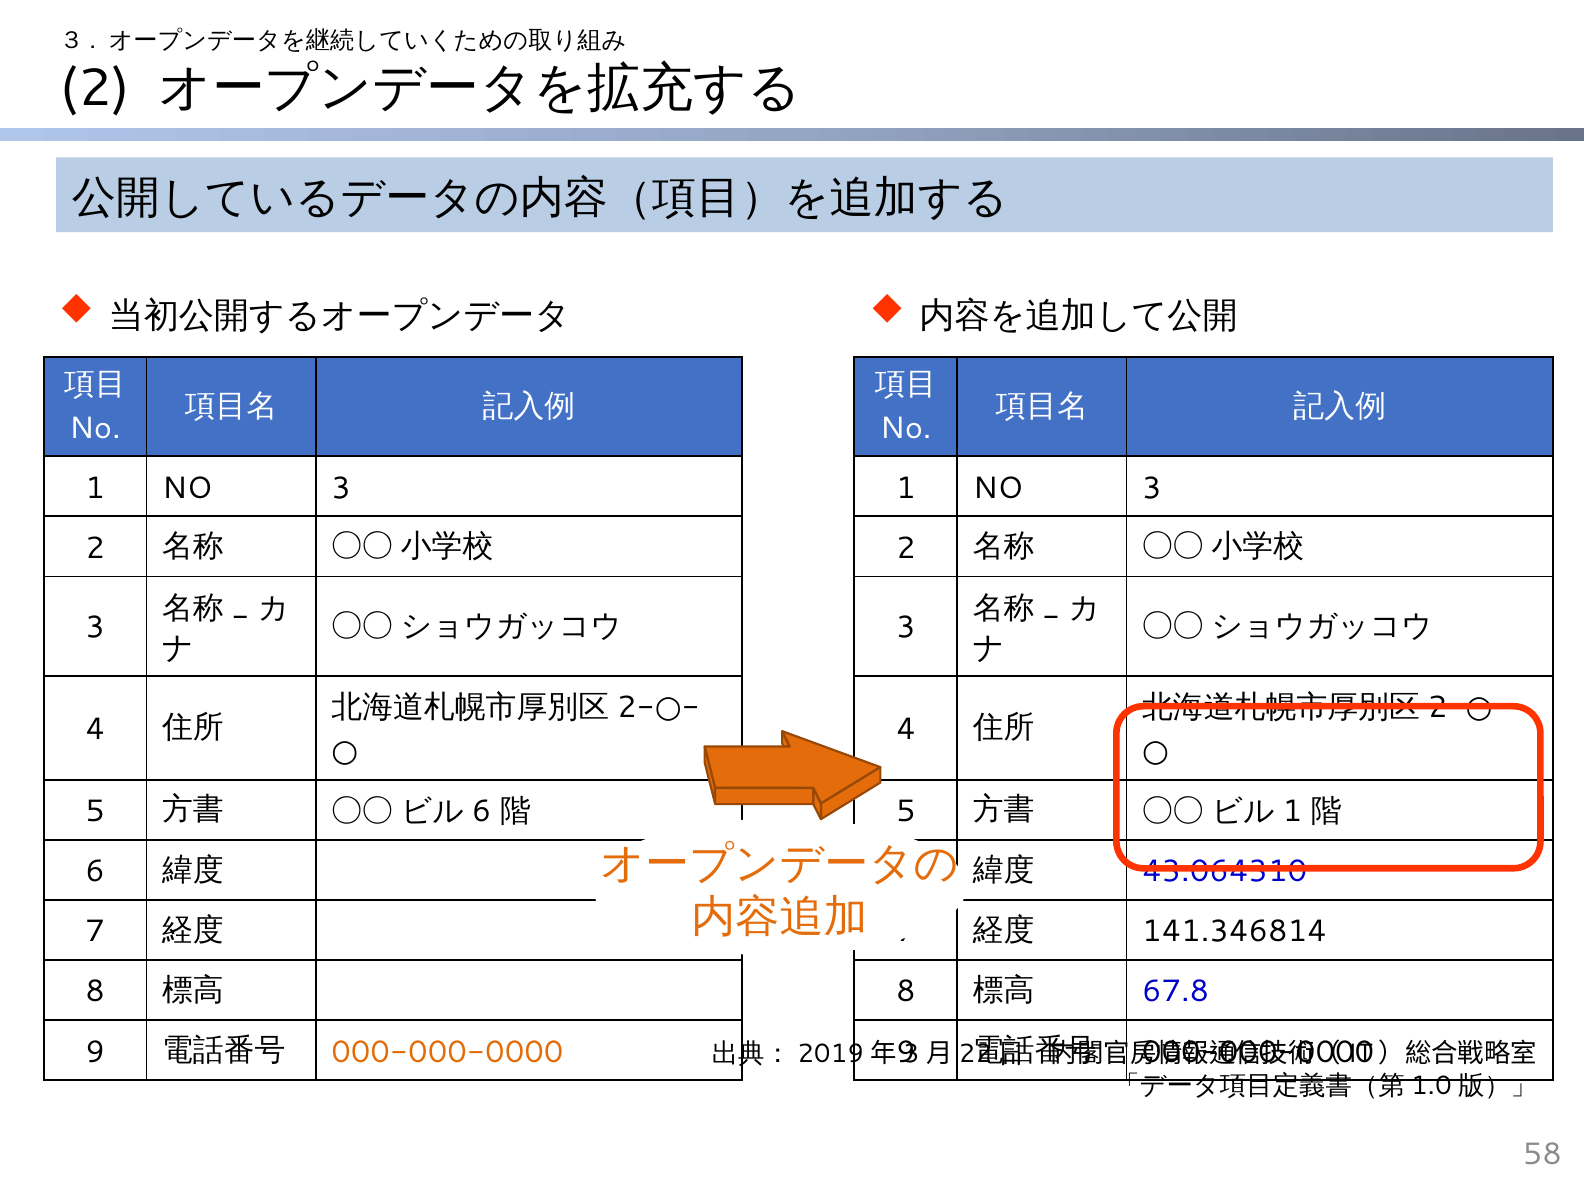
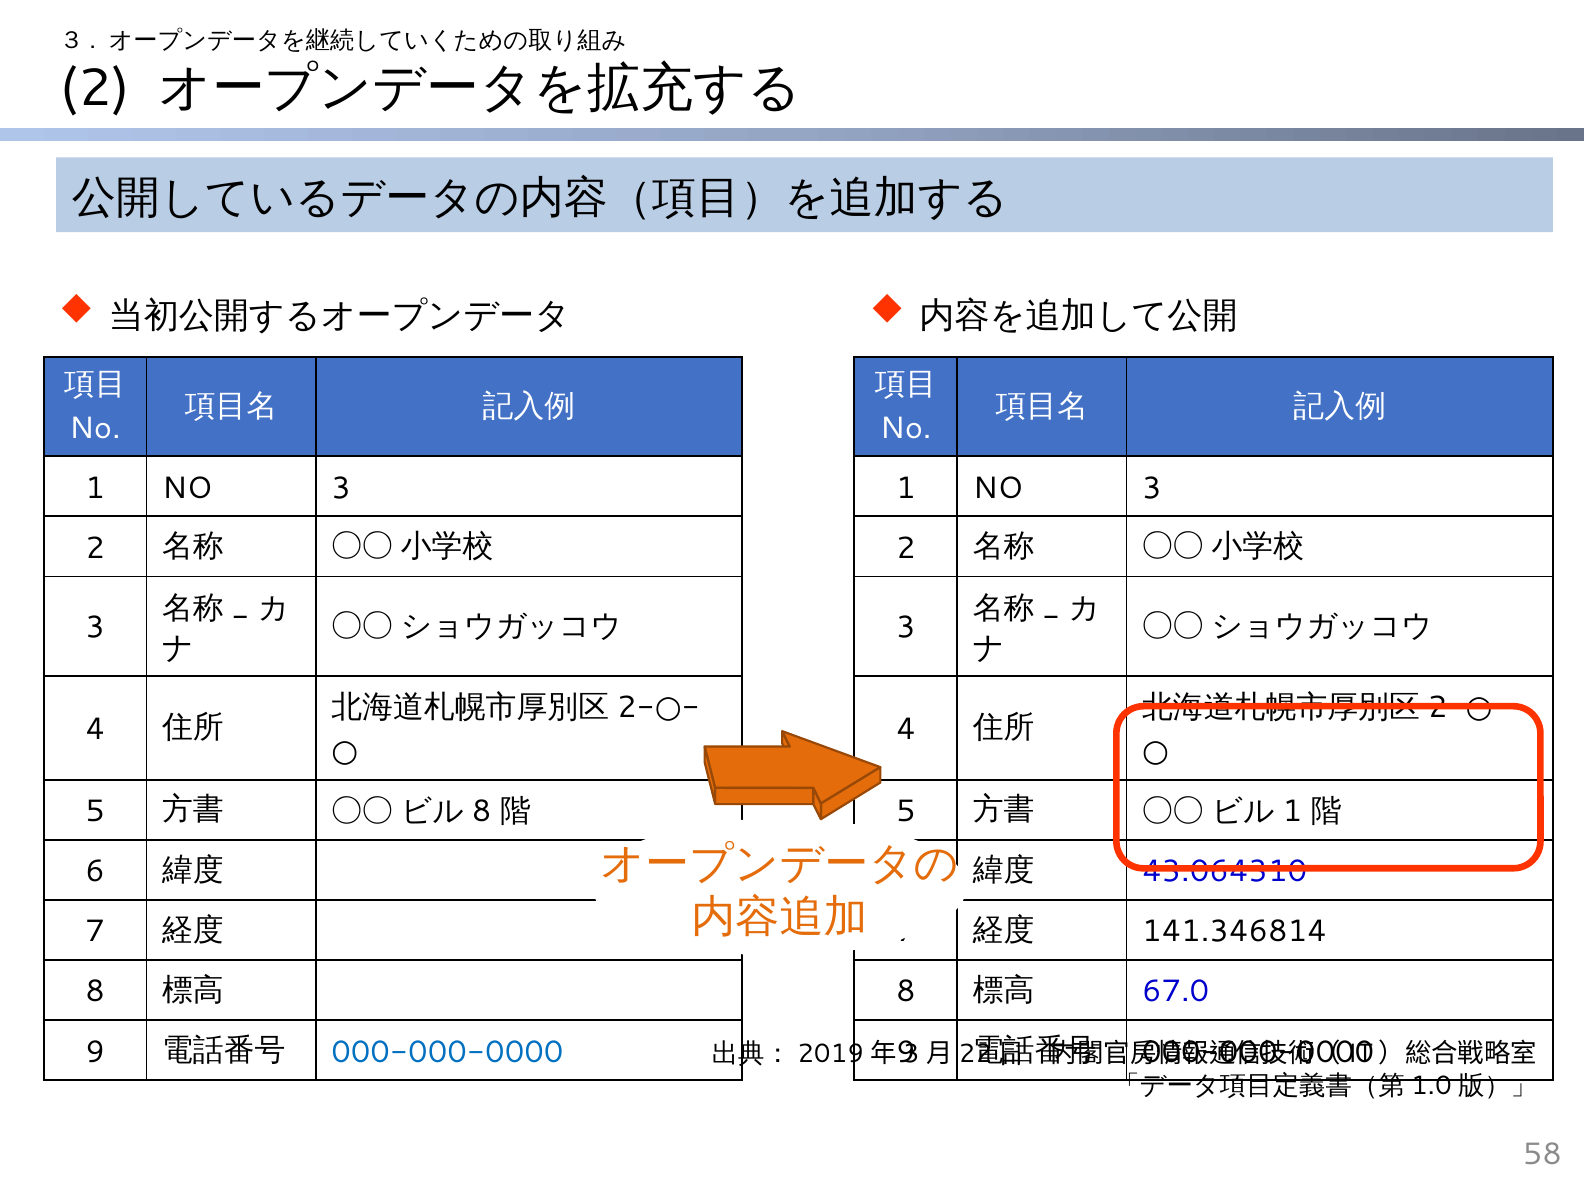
6: 6 -> 8 (482, 811)
67.8: 67.8 -> 67.0 (1176, 992)
000-000-0000 colour: orange -> blue (447, 1052)
